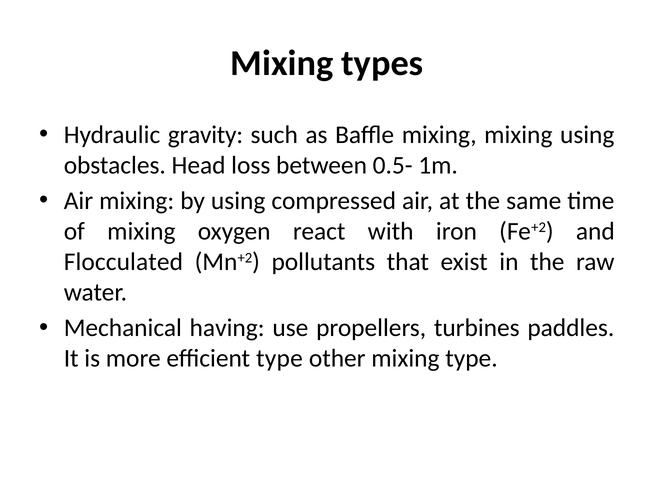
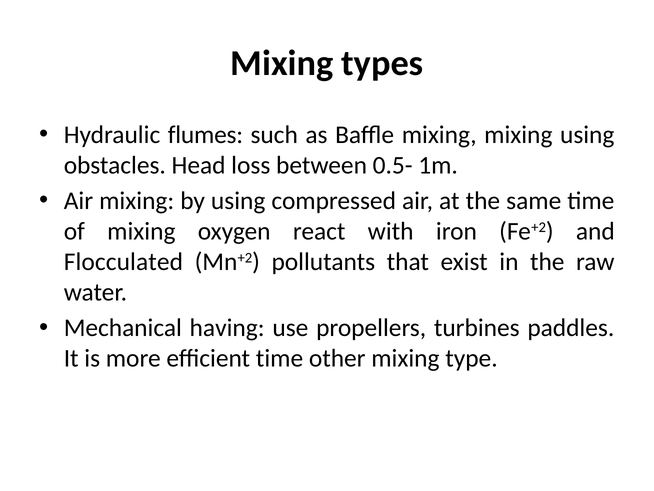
gravity: gravity -> flumes (205, 135)
efficient type: type -> time (280, 358)
